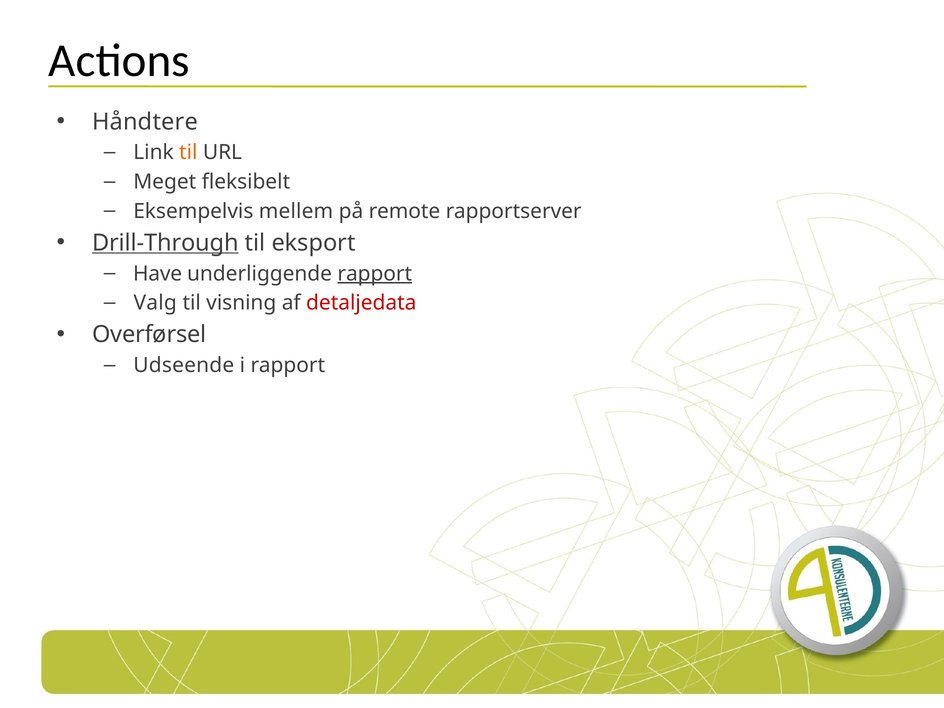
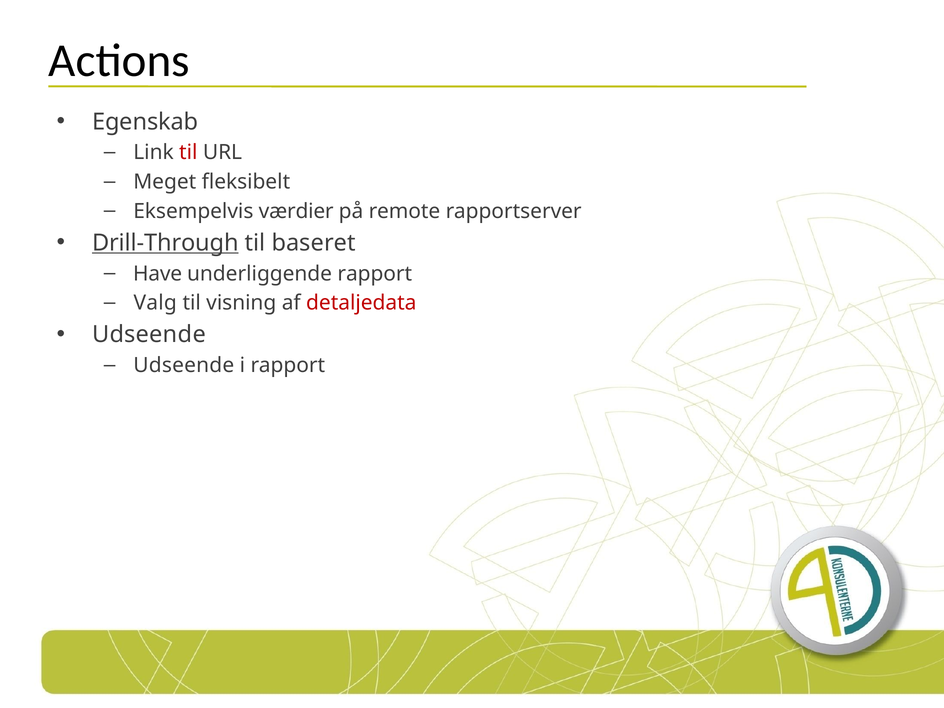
Håndtere: Håndtere -> Egenskab (145, 122)
til colour: orange -> red (188, 153)
mellem: mellem -> værdier (296, 211)
eksport: eksport -> baseret (314, 243)
rapport underline: present -> none (375, 274)
Overførsel: Overførsel -> Udseende (149, 335)
